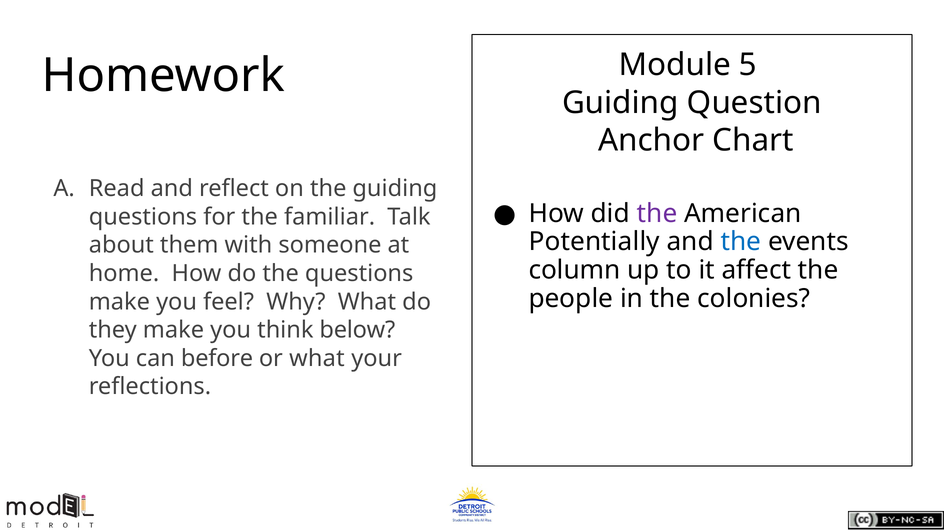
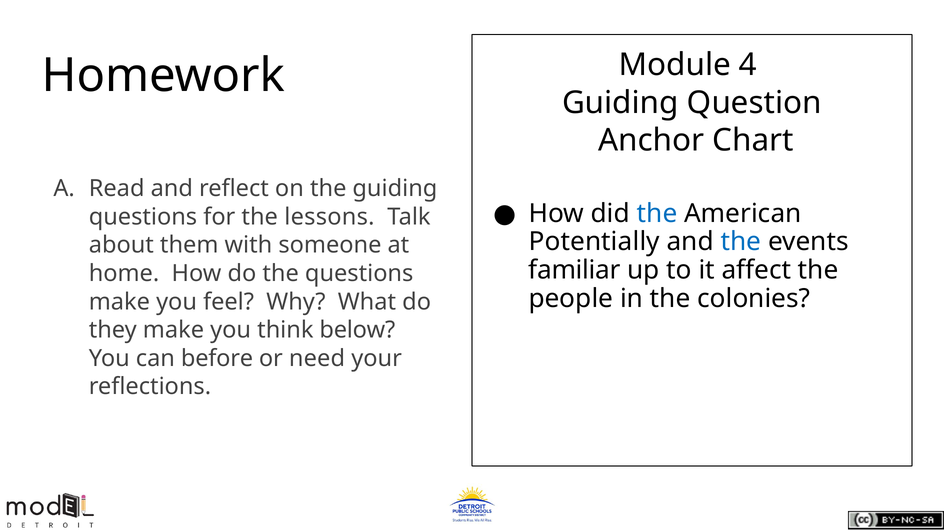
5: 5 -> 4 (748, 65)
the colour: purple -> blue (657, 213)
familiar: familiar -> lessons (329, 217)
column: column -> familiar (575, 270)
or what: what -> need (317, 358)
